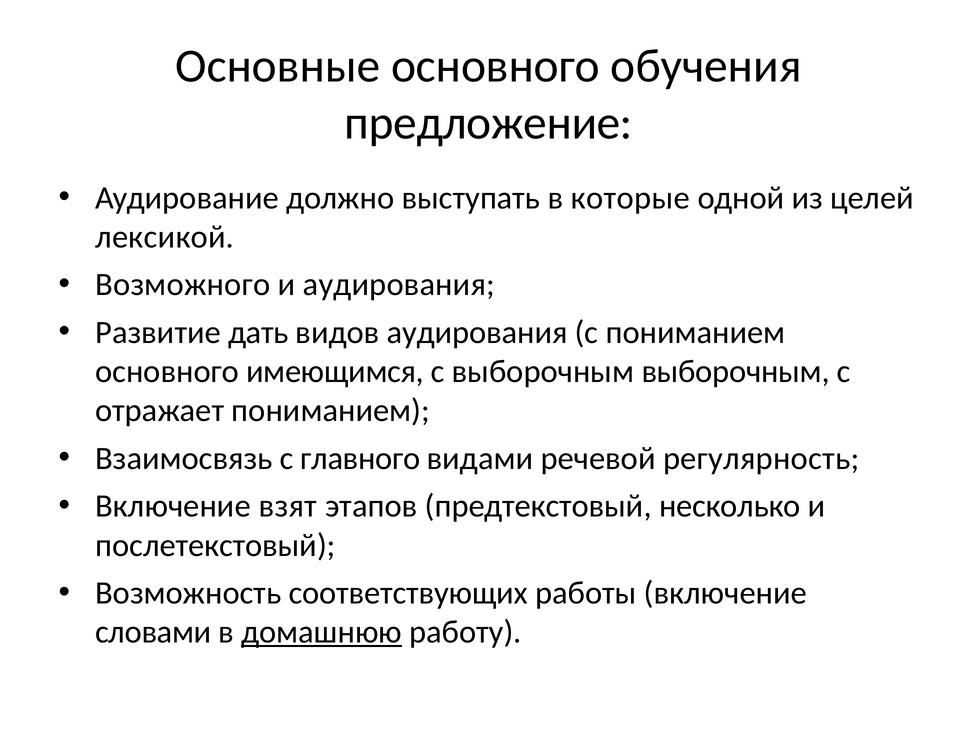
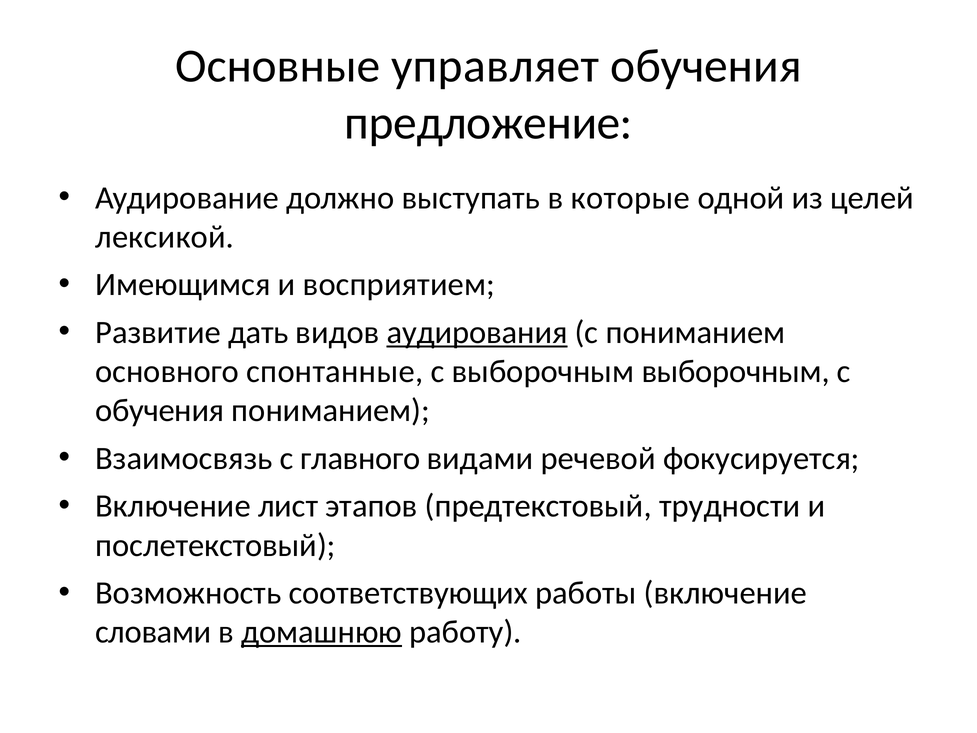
Основные основного: основного -> управляет (495, 66)
Возможного: Возможного -> Имеющимся (183, 285)
и аудирования: аудирования -> восприятием (399, 285)
аудирования underline: none -> present (477, 332)
имеющимся: имеющимся -> спонтанные (335, 371)
отражает: отражает -> обучения (160, 410)
регулярность: регулярность -> фокусируется (761, 458)
взят: взят -> лист (288, 506)
несколько: несколько -> трудности (730, 506)
